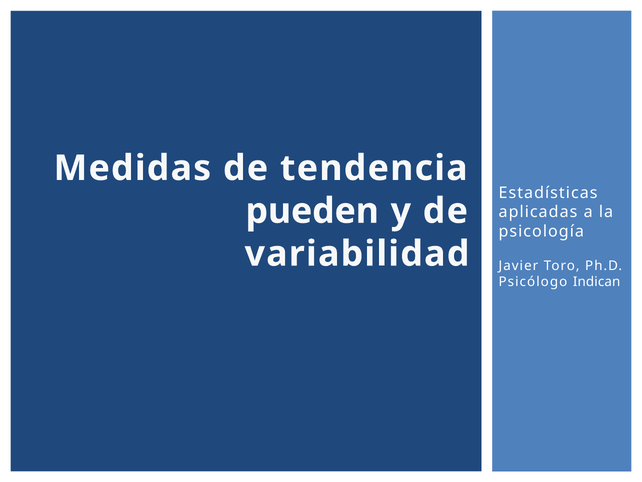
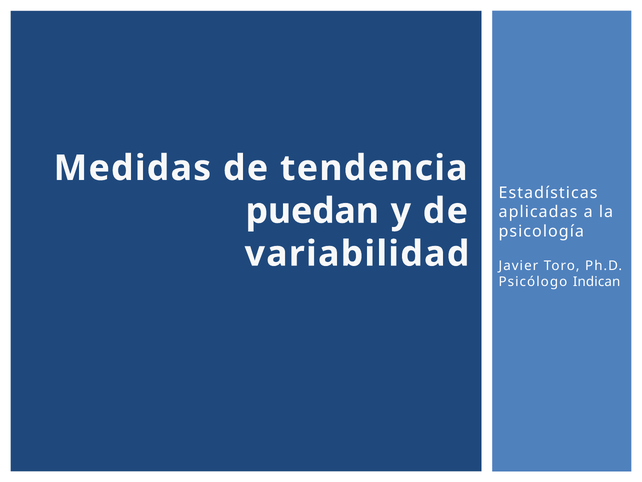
pueden: pueden -> puedan (312, 211)
